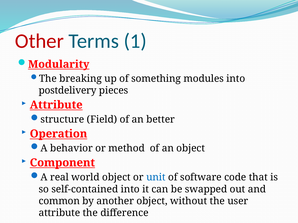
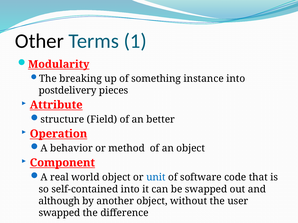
Other colour: red -> black (39, 41)
modules: modules -> instance (204, 79)
common: common -> although (59, 201)
attribute: attribute -> swapped (59, 213)
